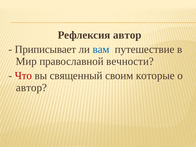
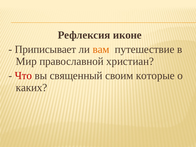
Рефлексия автор: автор -> иконе (127, 35)
вам colour: blue -> orange (101, 49)
вечности: вечности -> христиан (130, 61)
автор: автор -> каких (32, 88)
